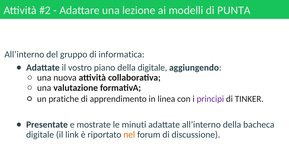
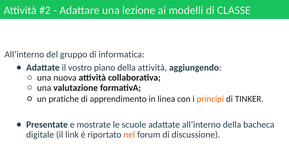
PUNTA: PUNTA -> CLASSE (234, 10)
della digitale: digitale -> attività (152, 67)
principi colour: purple -> orange (210, 99)
minuti: minuti -> scuole (134, 124)
